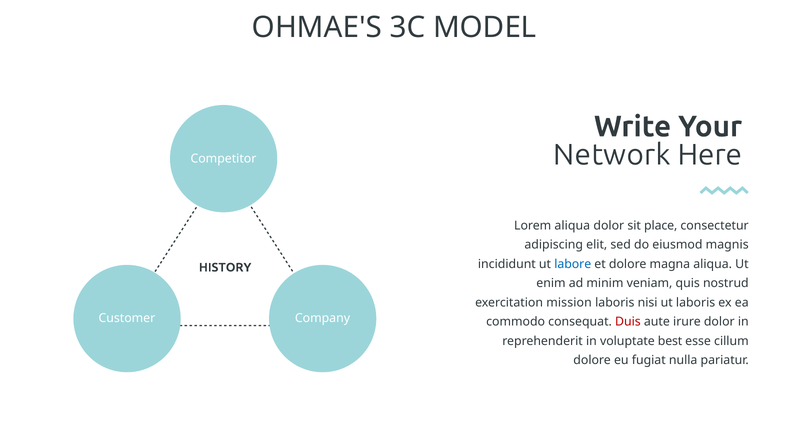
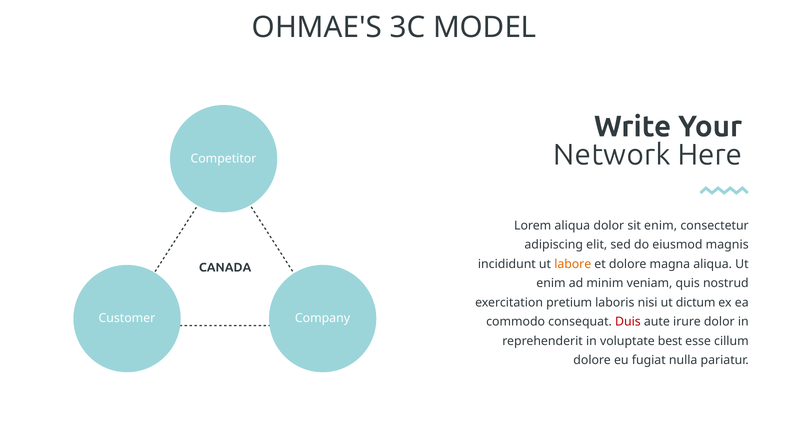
sit place: place -> enim (661, 225)
labore colour: blue -> orange (573, 264)
HISTORY: HISTORY -> CANADA (225, 267)
mission: mission -> pretium (569, 302)
ut laboris: laboris -> dictum (696, 302)
